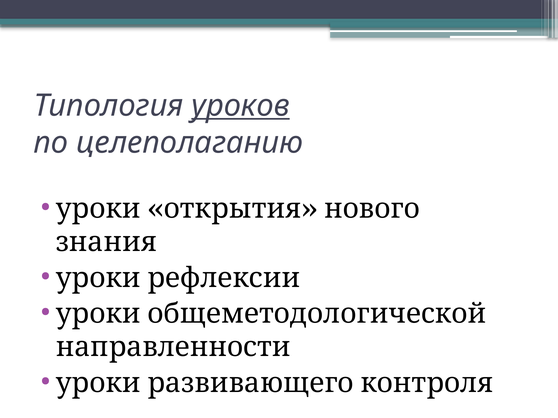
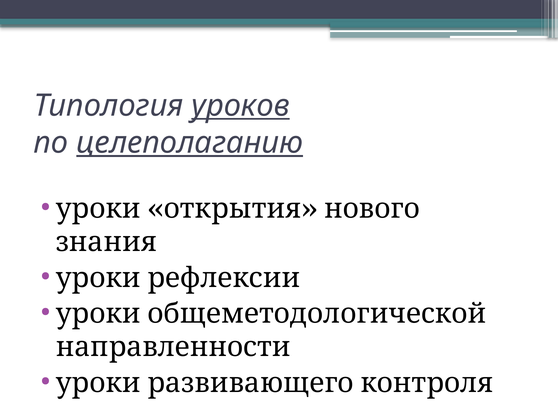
целеполаганию underline: none -> present (190, 143)
